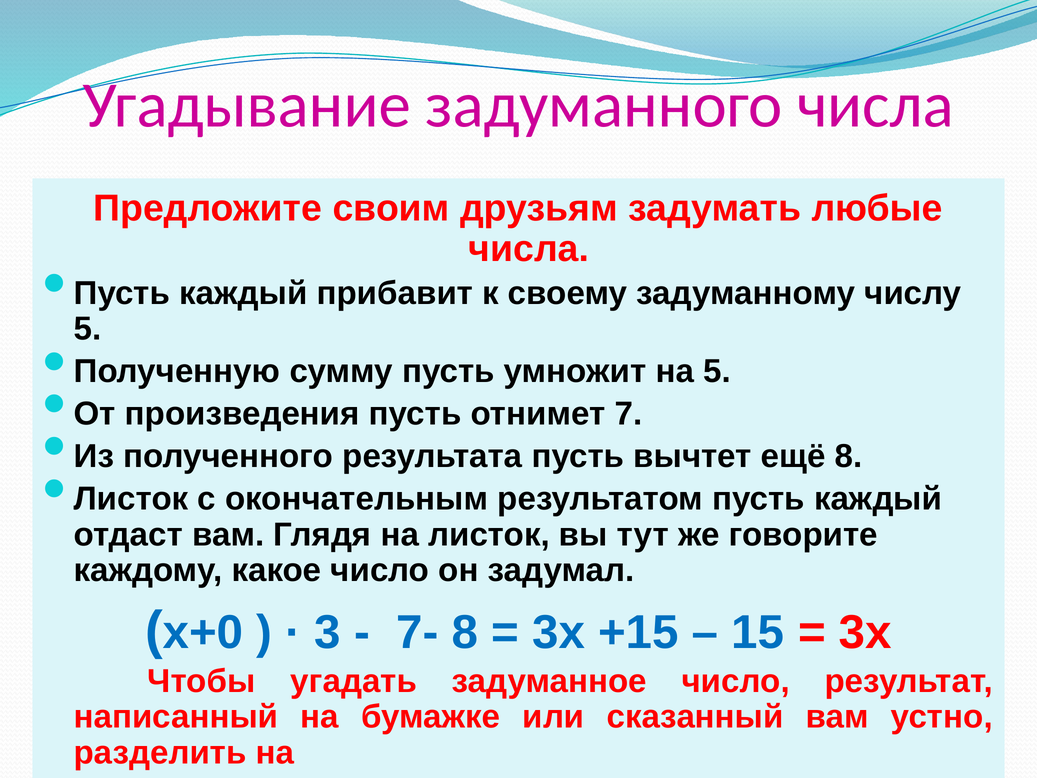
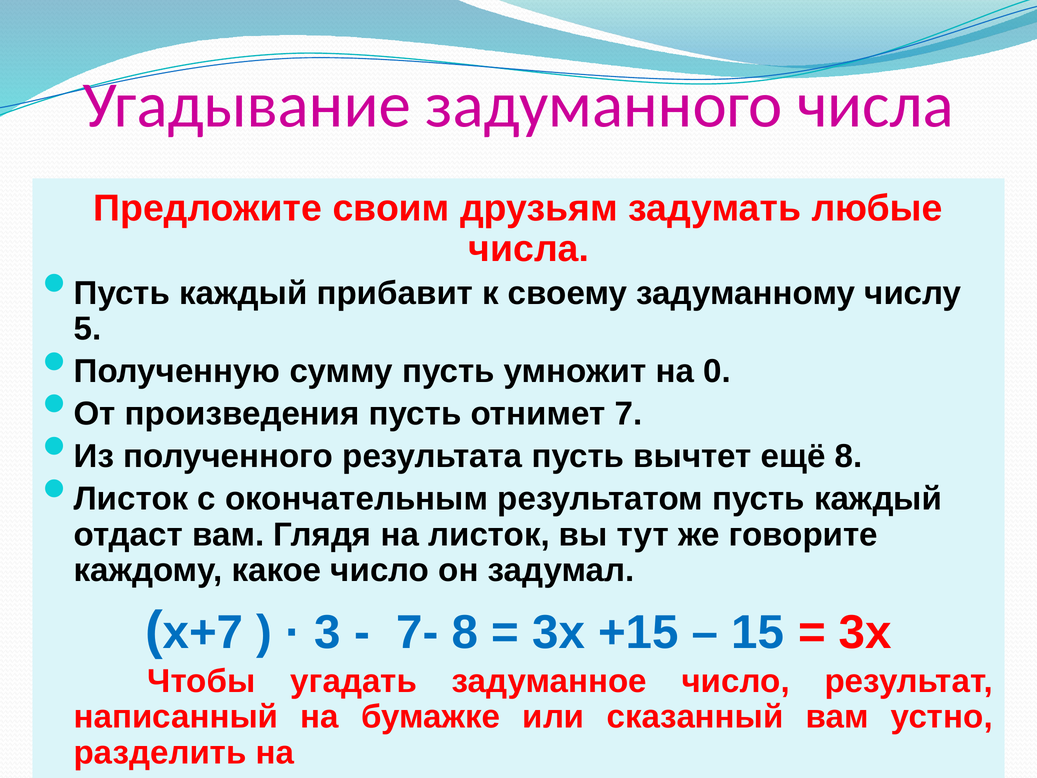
на 5: 5 -> 0 (717, 371)
x+0: x+0 -> x+7 (203, 632)
